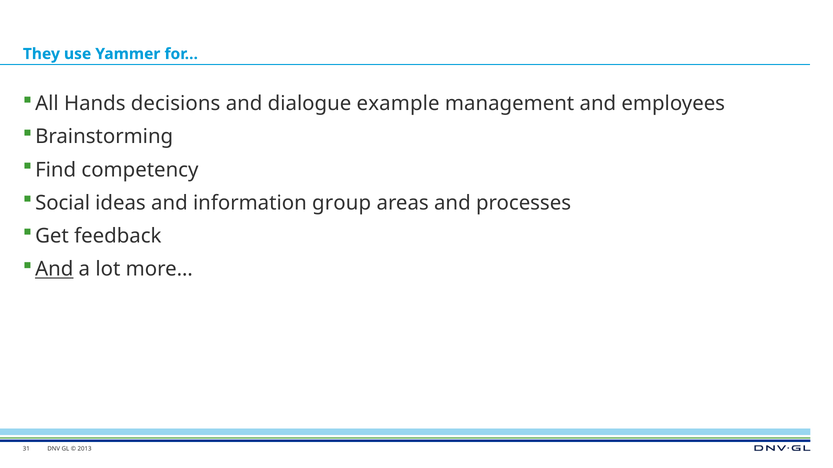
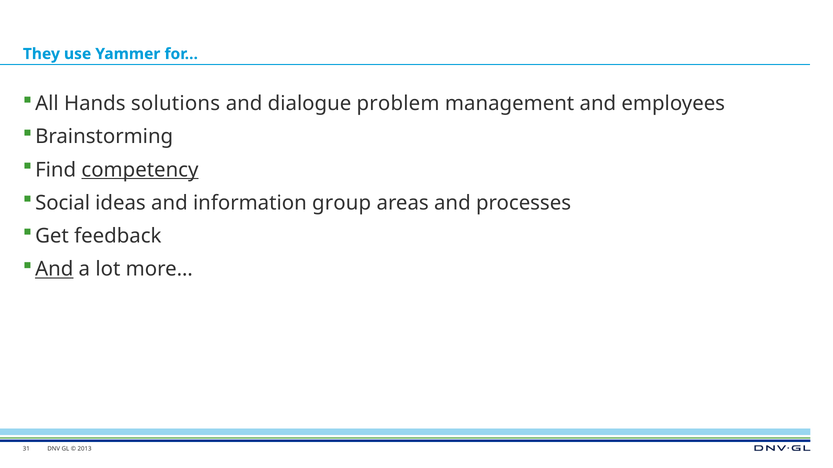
decisions: decisions -> solutions (176, 104)
example: example -> problem (398, 104)
competency underline: none -> present (140, 170)
